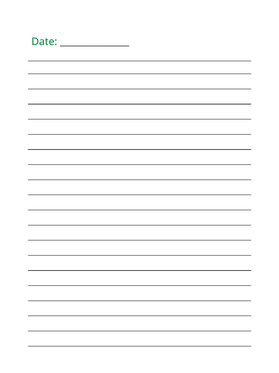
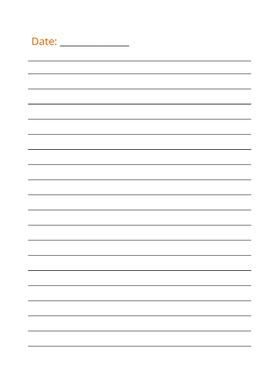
Date colour: green -> orange (44, 42)
